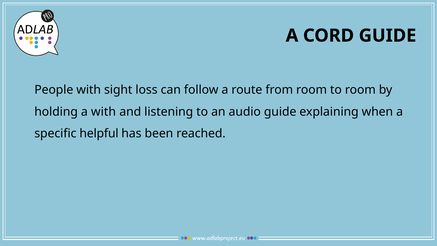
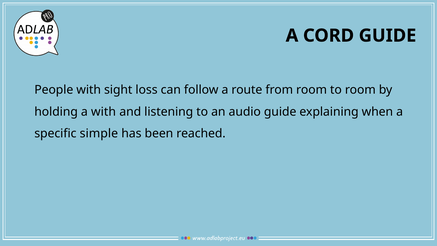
helpful: helpful -> simple (99, 133)
